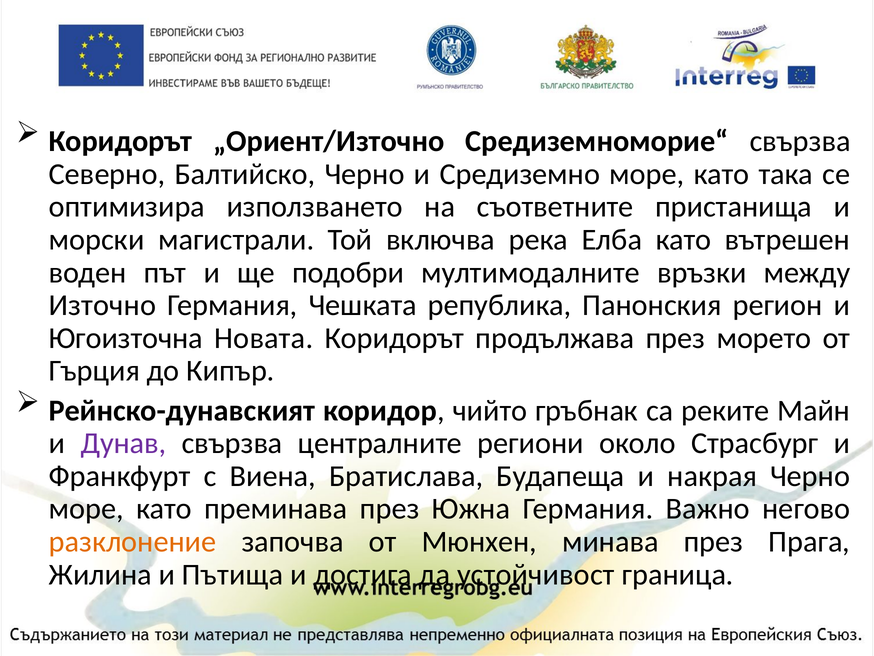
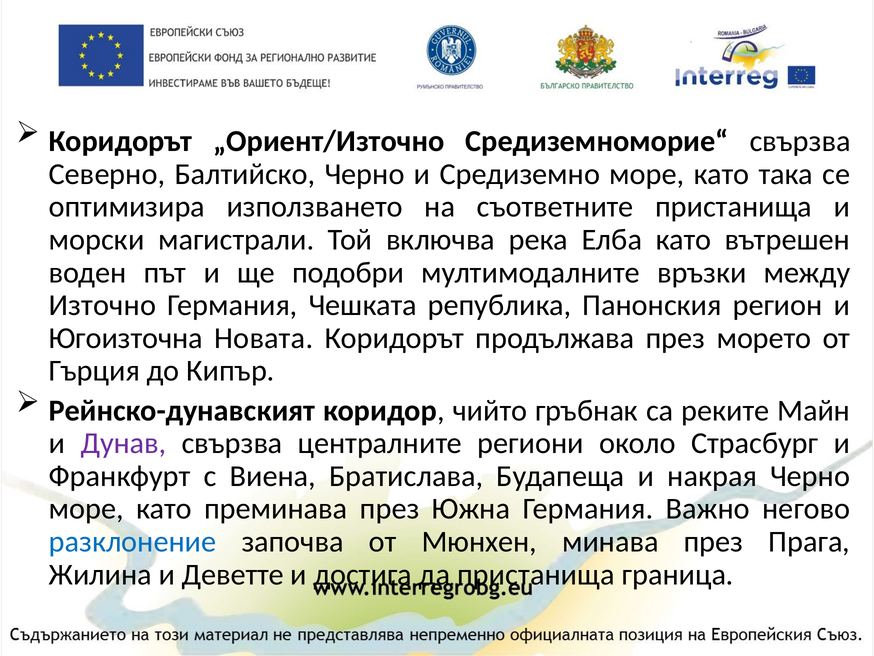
разклонение colour: orange -> blue (133, 541)
Пътища: Пътища -> Деветте (233, 574)
да устойчивост: устойчивост -> пристанища (536, 574)
